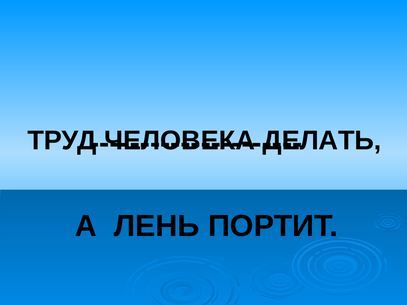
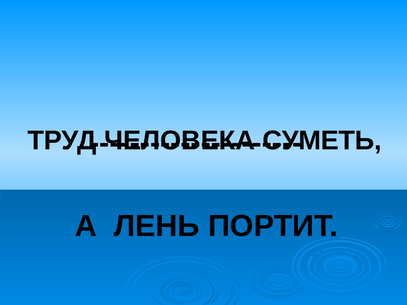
ДЕЛАТЬ: ДЕЛАТЬ -> СУМЕТЬ (322, 141)
